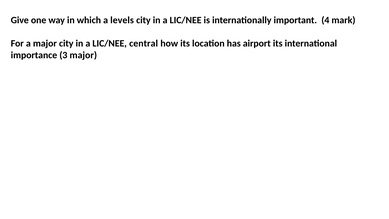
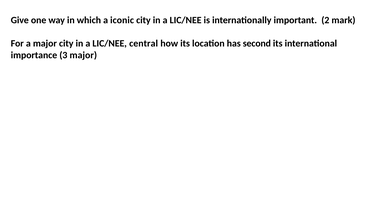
levels: levels -> iconic (122, 20)
4: 4 -> 2 (325, 20)
airport: airport -> second (257, 43)
